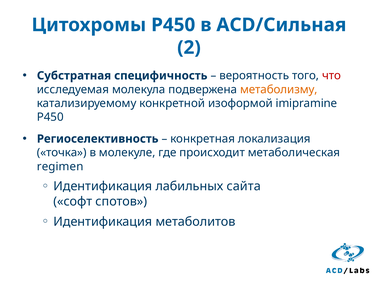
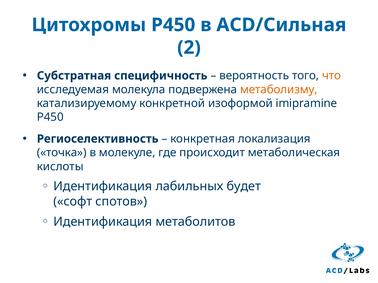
что colour: red -> orange (332, 76)
regimen: regimen -> кислоты (60, 167)
сайта: сайта -> будет (244, 187)
